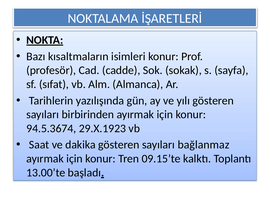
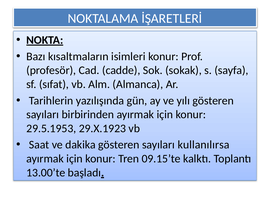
94.5.3674: 94.5.3674 -> 29.5.1953 (51, 129)
bağlanmaz: bağlanmaz -> kullanılırsa (204, 145)
